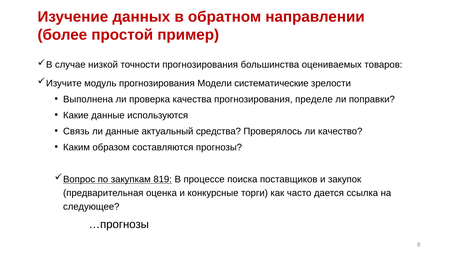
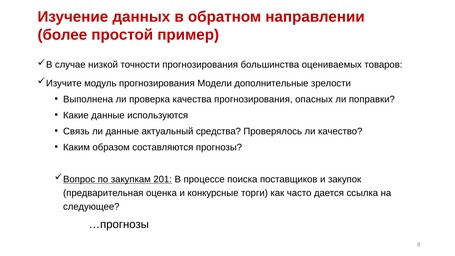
систематические: систематические -> дополнительные (271, 83)
пределе: пределе -> опасных (314, 99)
819: 819 -> 201 (163, 179)
